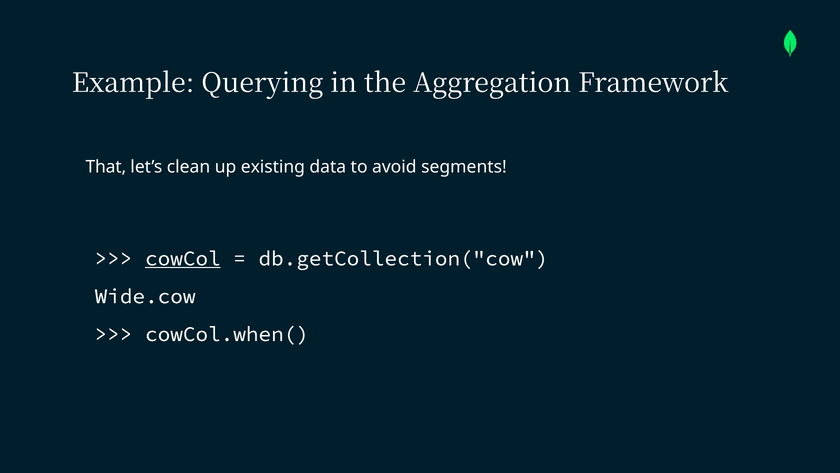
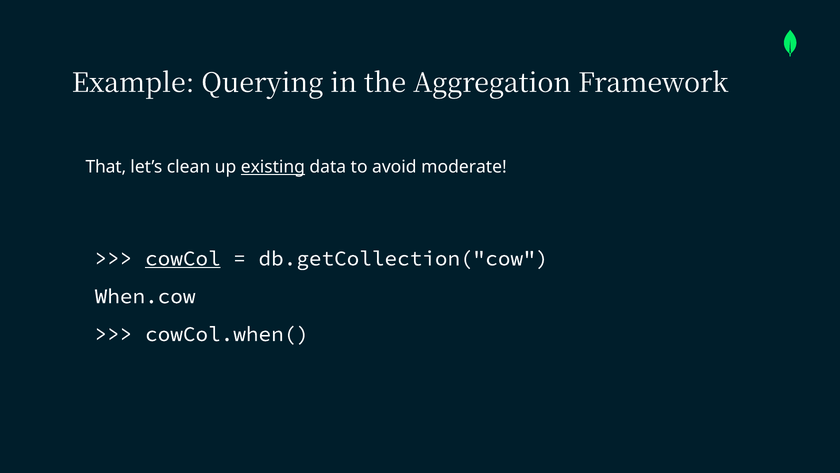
existing underline: none -> present (273, 167)
segments: segments -> moderate (464, 167)
Wide.cow: Wide.cow -> When.cow (145, 296)
